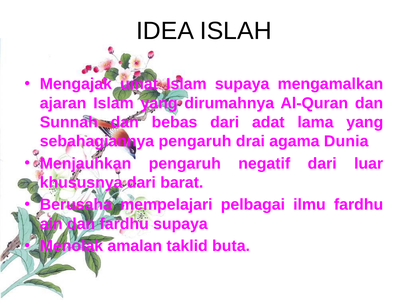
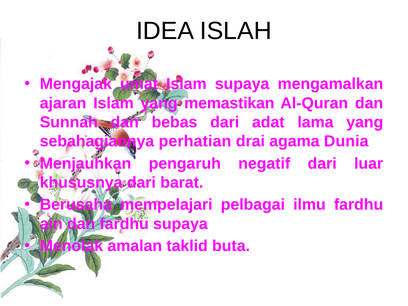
dirumahnya: dirumahnya -> memastikan (229, 103)
sebahagiannya pengaruh: pengaruh -> perhatian (195, 141)
